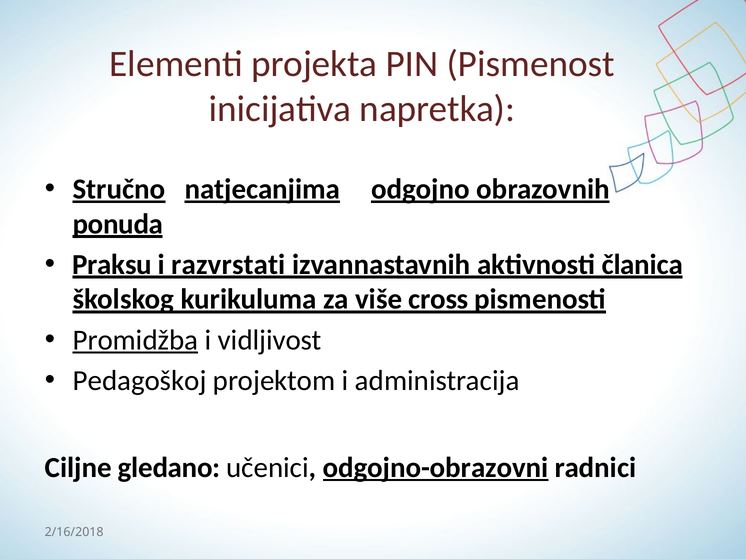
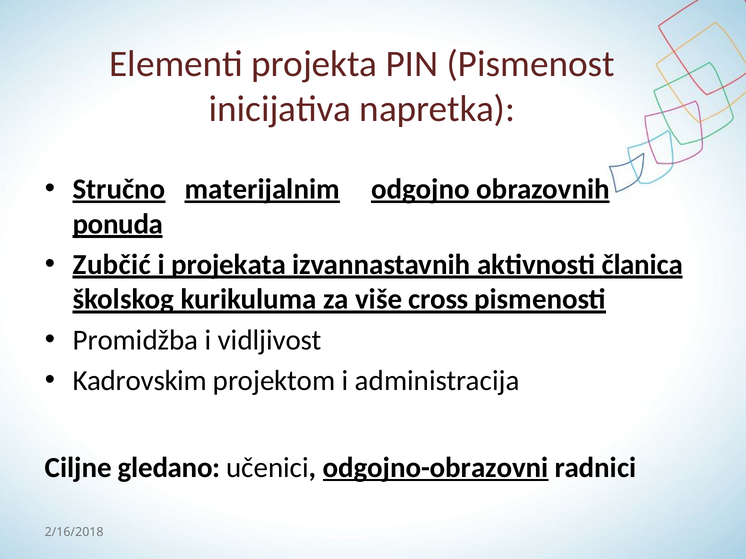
natjecanjima: natjecanjima -> materijalnim (262, 189)
Praksu: Praksu -> Zubčić (112, 265)
razvrstati: razvrstati -> projekata (229, 265)
Promidžba underline: present -> none (135, 340)
Pedagoškoj: Pedagoškoj -> Kadrovskim (140, 381)
